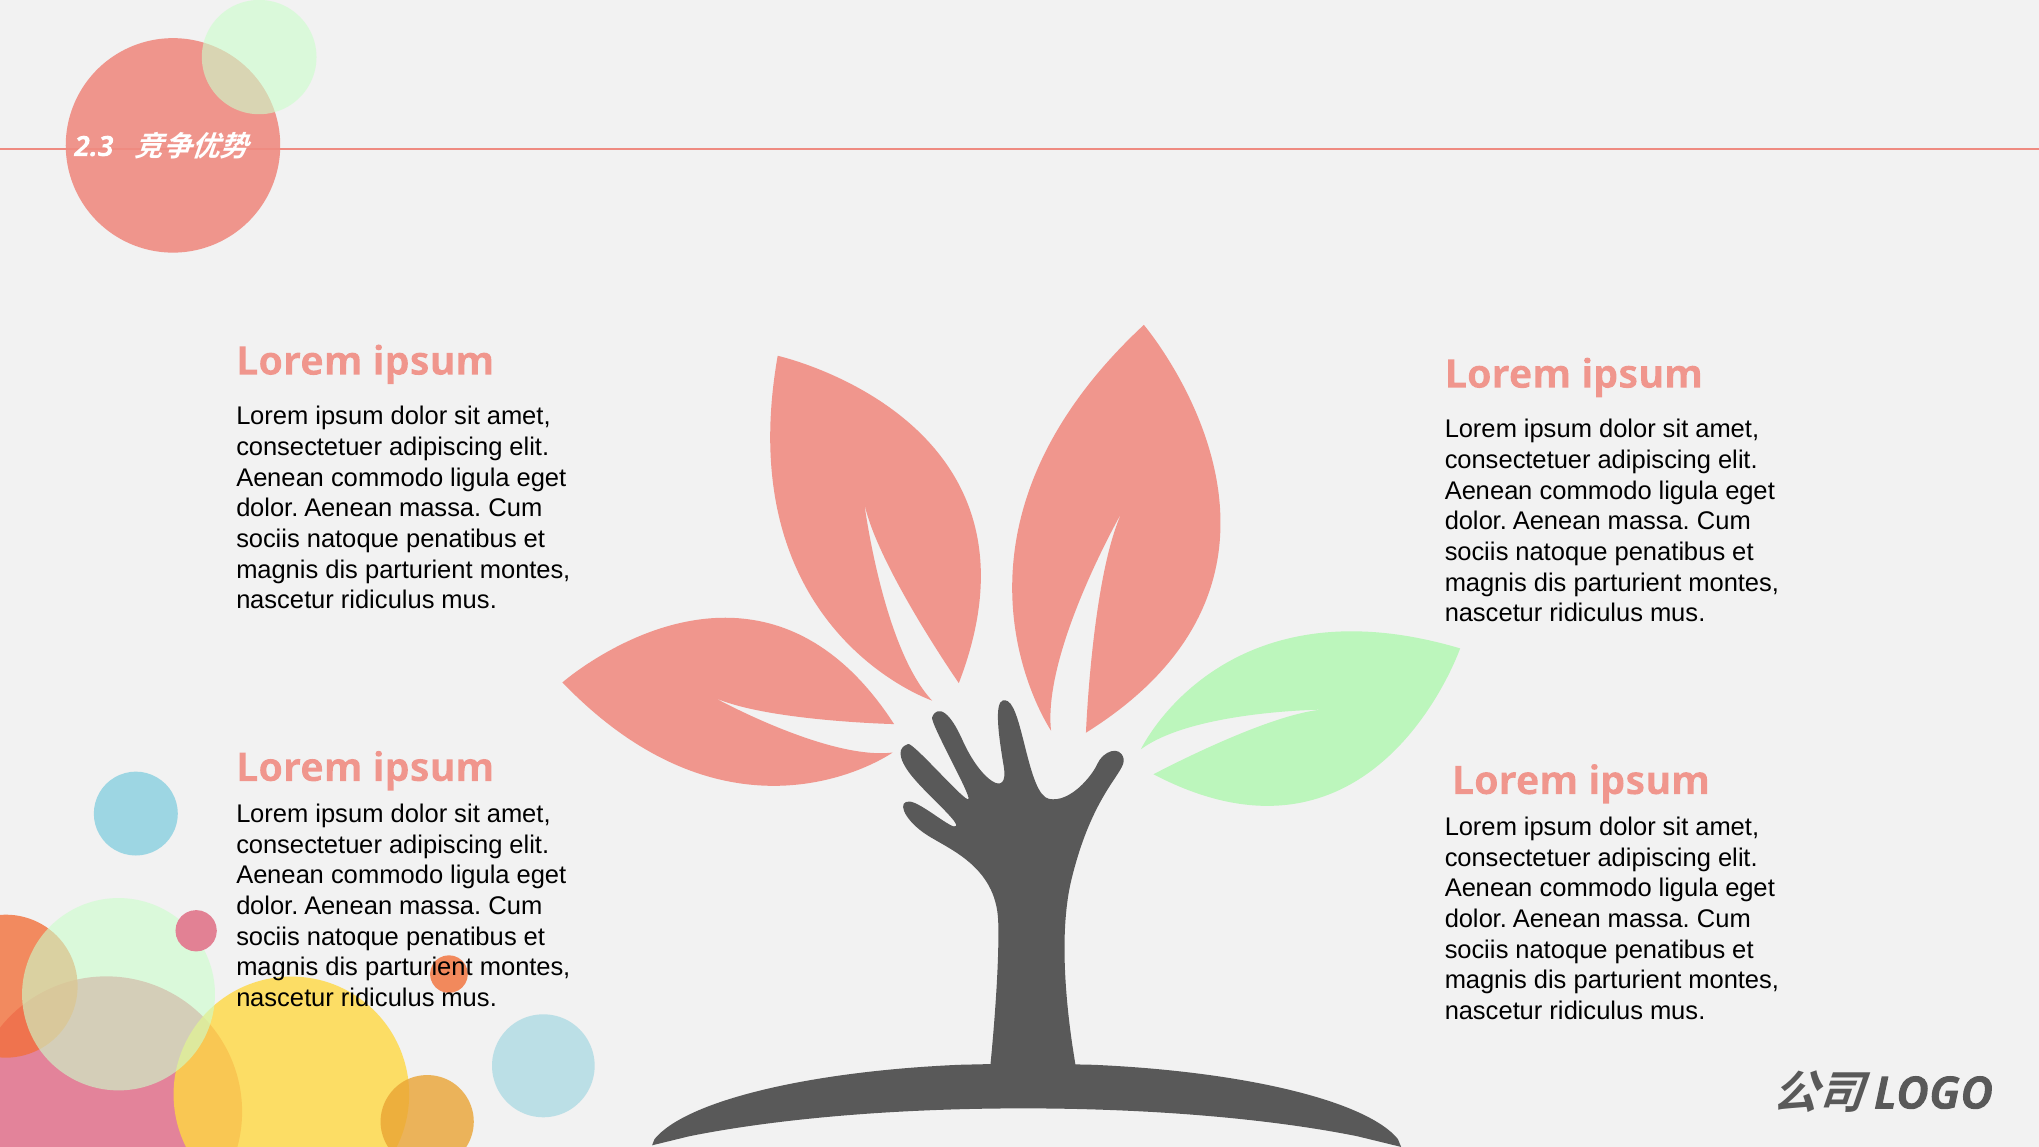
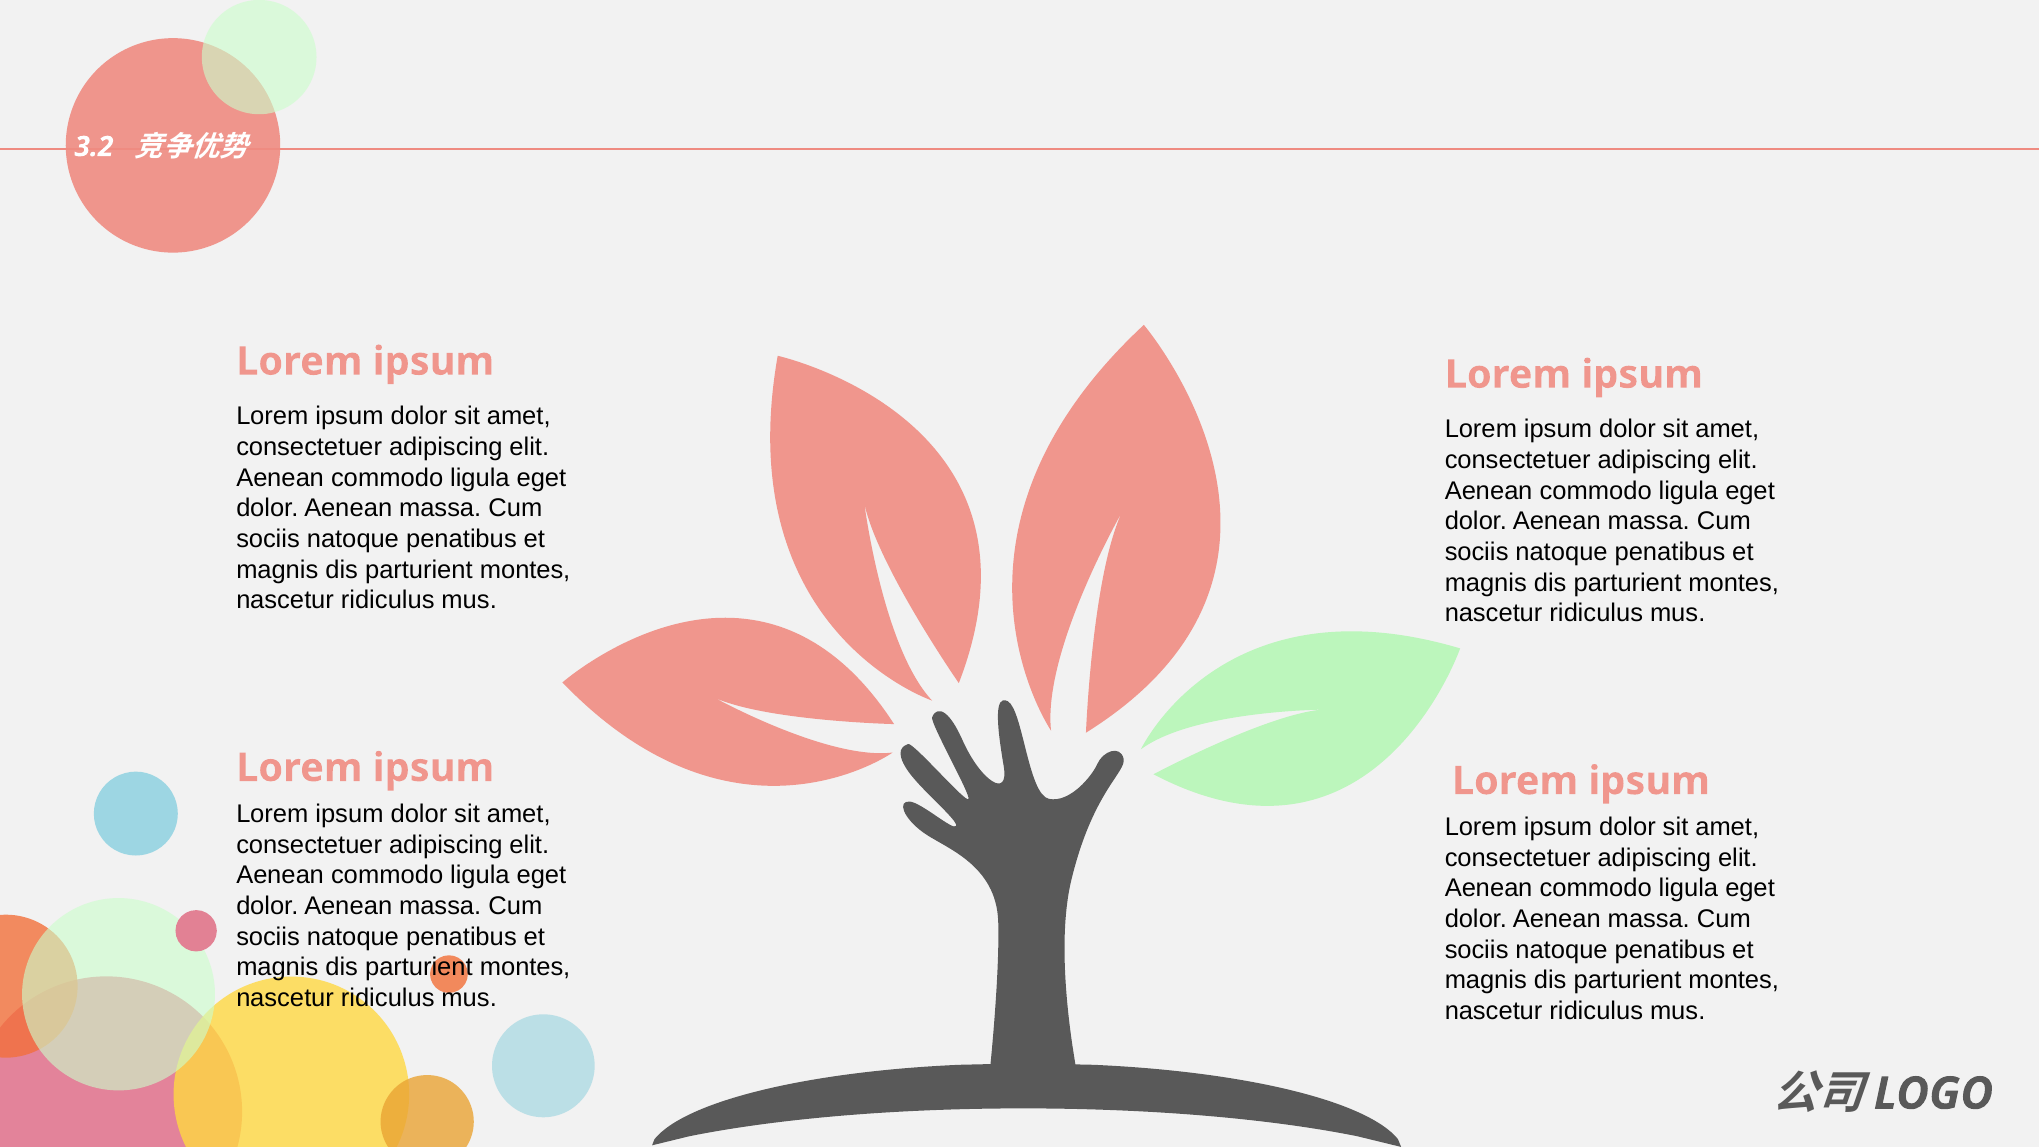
2.3: 2.3 -> 3.2 (94, 147)
